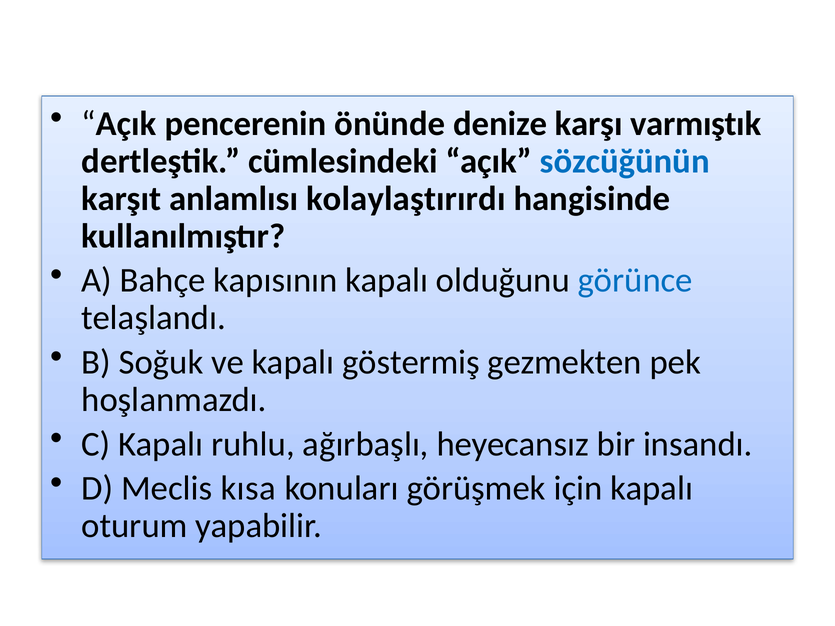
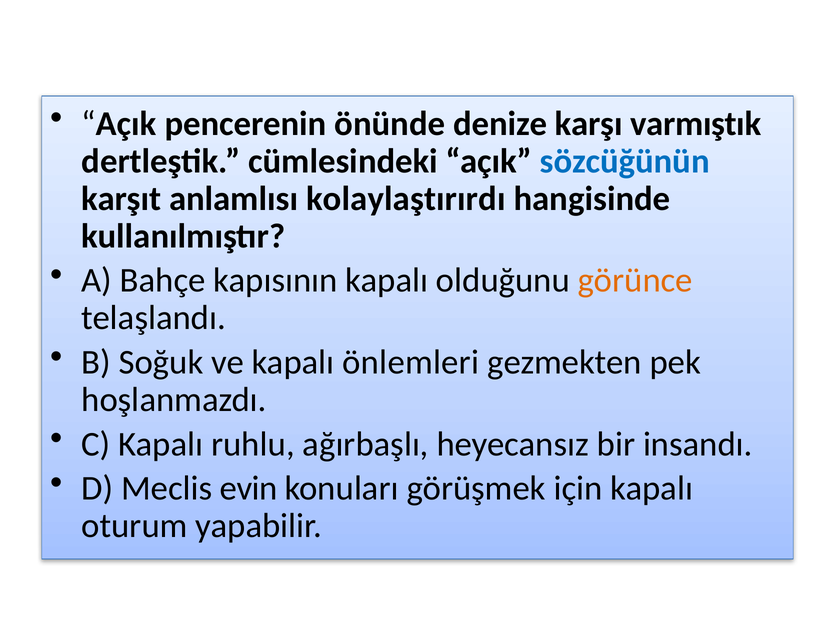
görünce colour: blue -> orange (635, 281)
göstermiş: göstermiş -> önlemleri (411, 362)
kısa: kısa -> evin (249, 488)
